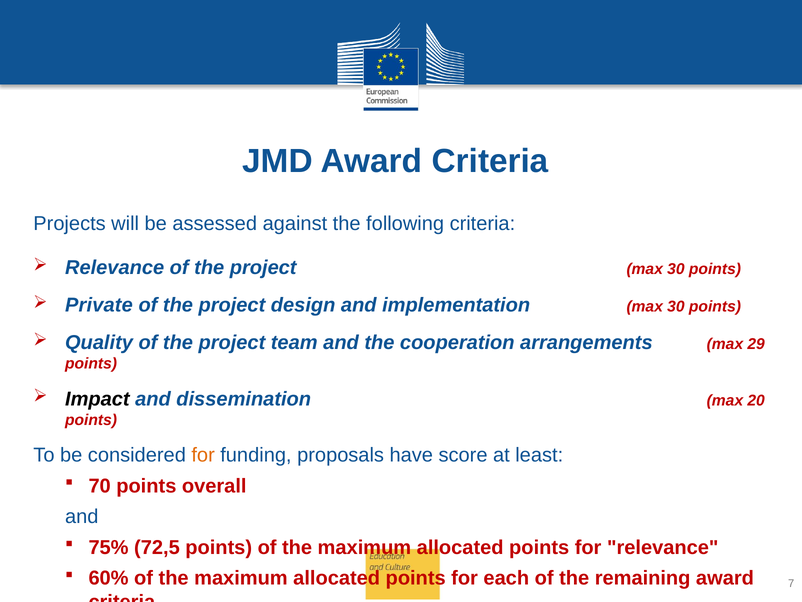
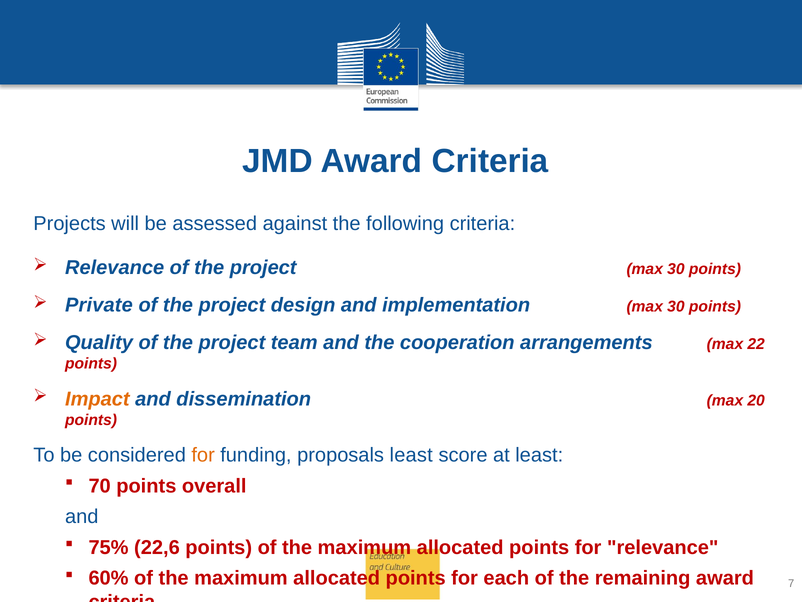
29: 29 -> 22 (756, 344)
Impact colour: black -> orange (97, 399)
proposals have: have -> least (411, 455)
72,5: 72,5 -> 22,6 (157, 547)
